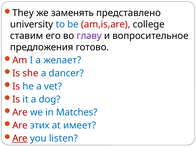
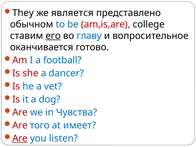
заменять: заменять -> является (72, 13)
university: university -> обычном (32, 24)
его underline: none -> present (53, 36)
главу colour: purple -> blue (89, 36)
предложения: предложения -> оканчивается (42, 47)
желает: желает -> football (62, 60)
Matches: Matches -> Чувства (77, 112)
этих: этих -> того (40, 125)
